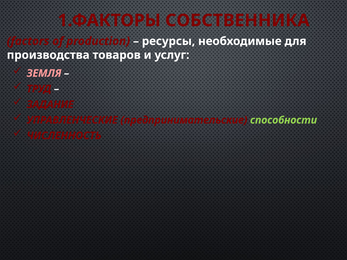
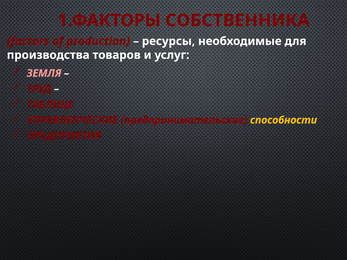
ЗАДАНИЕ: ЗАДАНИЕ -> ТАБЛИЦЕ (50, 105)
способности colour: light green -> yellow (284, 120)
ЧИСЛЕННОСТЬ: ЧИСЛЕННОСТЬ -> ПРЕДПРИЯТИЯ (64, 136)
